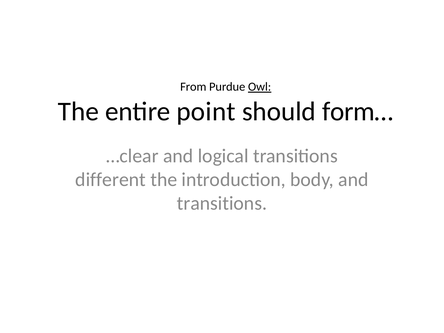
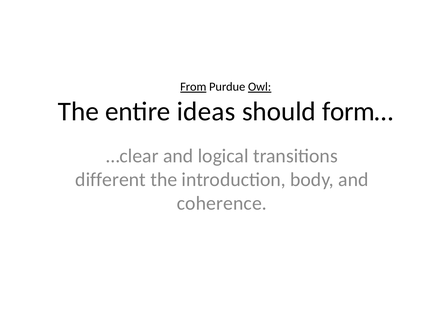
From underline: none -> present (193, 87)
point: point -> ideas (206, 112)
transitions: transitions -> coherence (222, 203)
